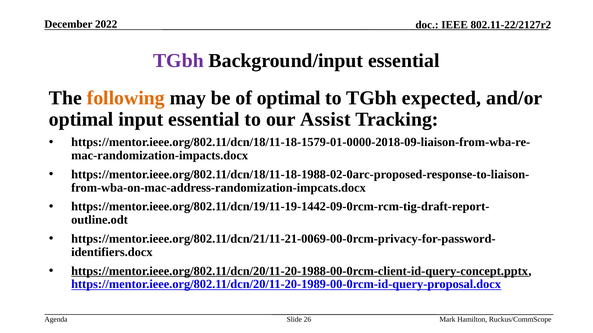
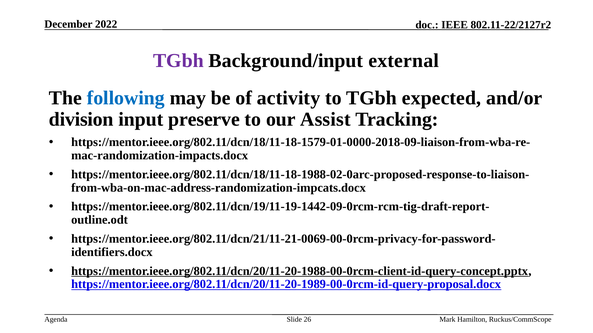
Background/input essential: essential -> external (404, 61)
following colour: orange -> blue (126, 98)
of optimal: optimal -> activity (289, 98)
optimal: optimal -> division (81, 119)
input essential: essential -> preserve (204, 119)
